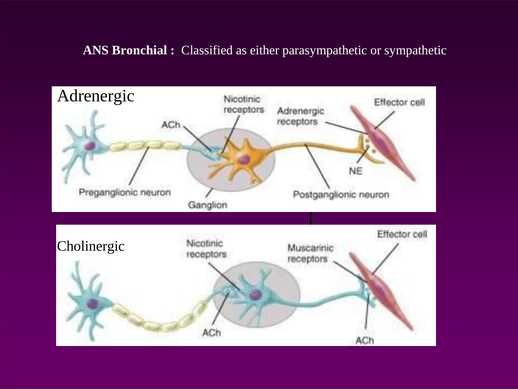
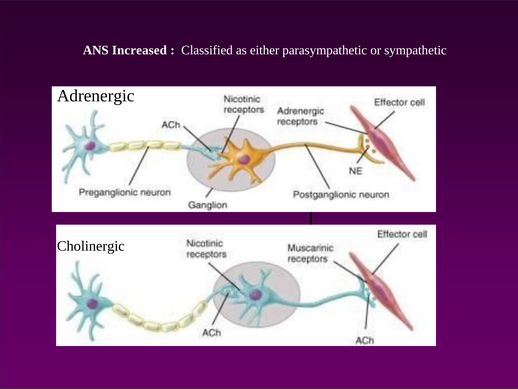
Bronchial: Bronchial -> Increased (139, 50)
